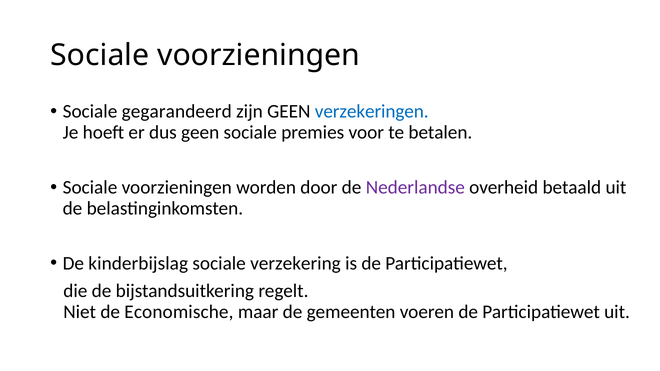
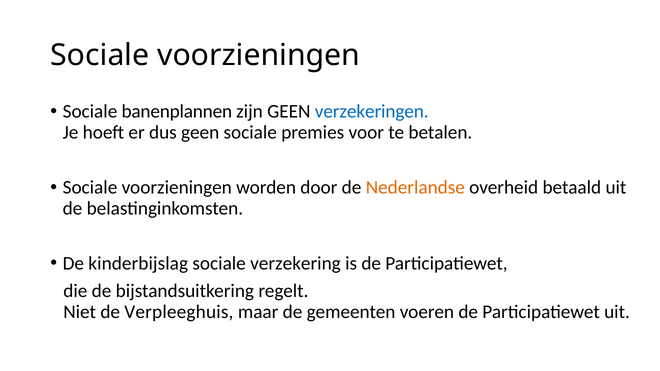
gegarandeerd: gegarandeerd -> banenplannen (177, 112)
Nederlandse colour: purple -> orange (415, 188)
Economische: Economische -> Verpleeghuis (179, 312)
